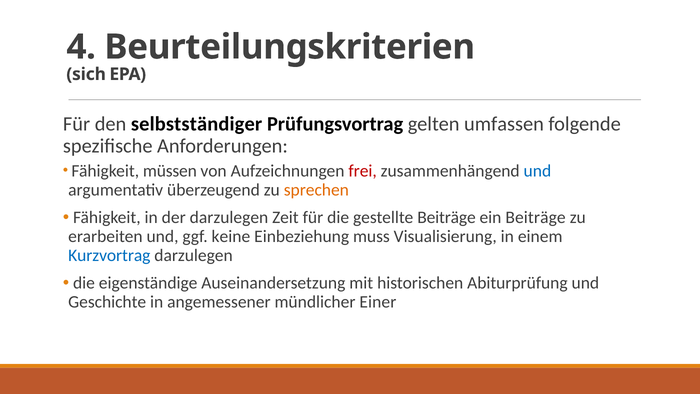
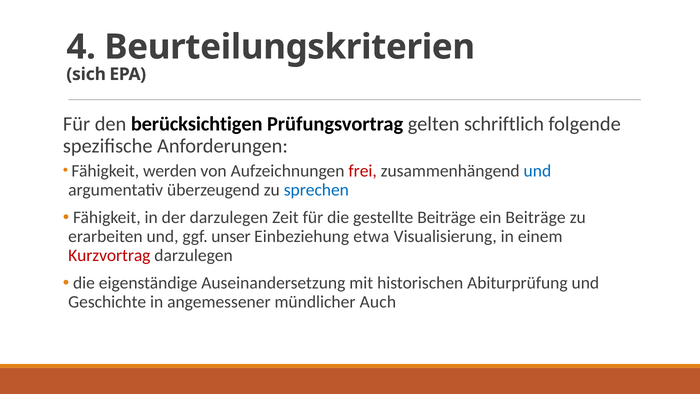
selbstständiger: selbstständiger -> berücksichtigen (197, 124)
umfassen: umfassen -> schriftlich (504, 124)
müssen: müssen -> werden (170, 171)
sprechen colour: orange -> blue (316, 190)
keine: keine -> unser (231, 236)
muss: muss -> etwa (371, 236)
Kurzvortrag colour: blue -> red (109, 255)
Einer: Einer -> Auch (378, 302)
